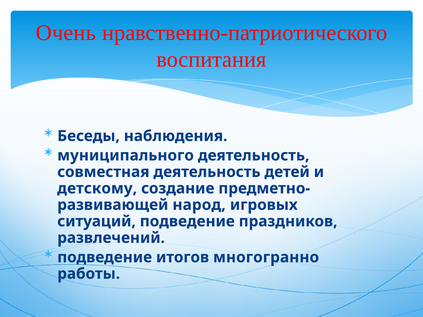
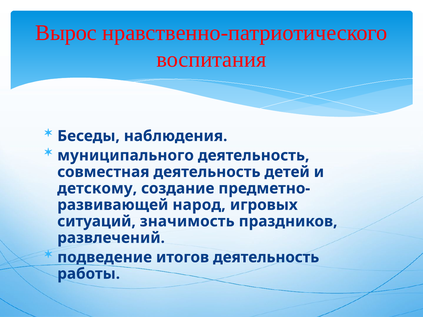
Очень: Очень -> Вырос (66, 33)
ситуаций подведение: подведение -> значимость (187, 222)
итогов многогранно: многогранно -> деятельность (266, 257)
